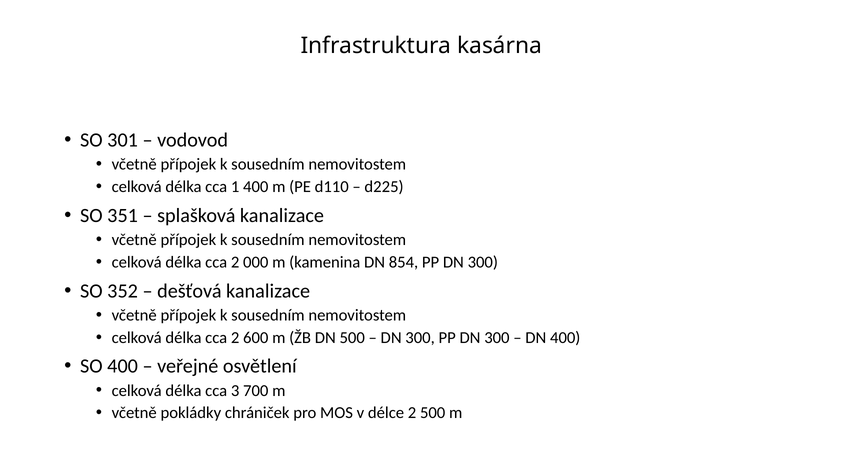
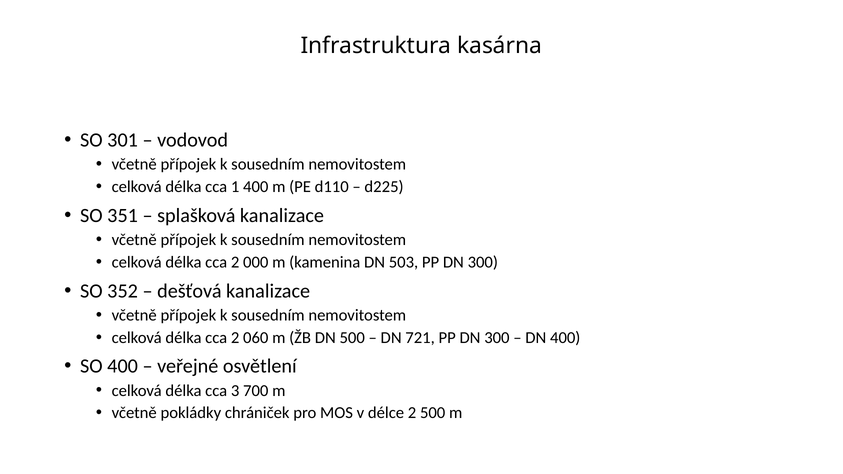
854: 854 -> 503 (404, 262)
600: 600 -> 060 (256, 338)
300: 300 -> 721 (420, 338)
